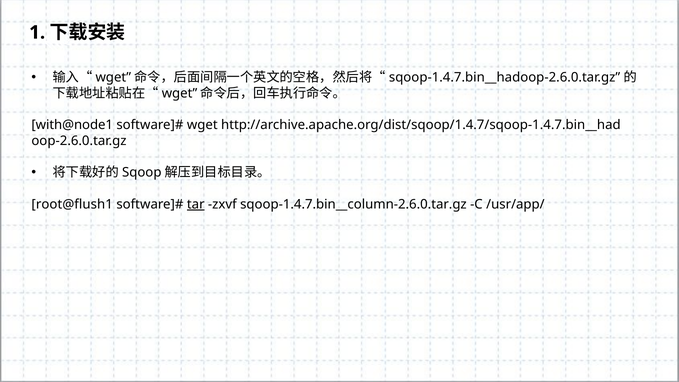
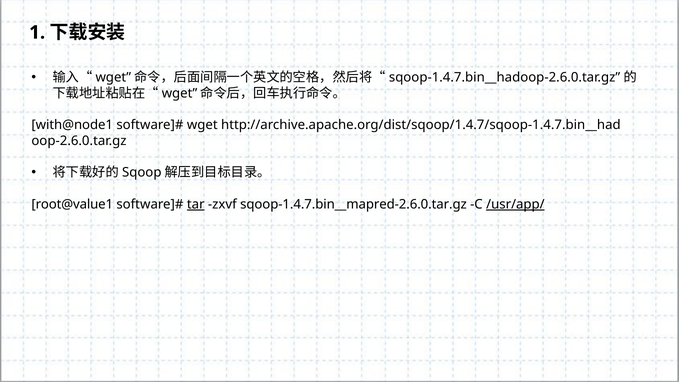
root@flush1: root@flush1 -> root@value1 (72, 204)
sqoop-1.4.7.bin__column-2.6.0.tar.gz: sqoop-1.4.7.bin__column-2.6.0.tar.gz -> sqoop-1.4.7.bin__mapred-2.6.0.tar.gz (353, 204)
/usr/app/ underline: none -> present (515, 204)
